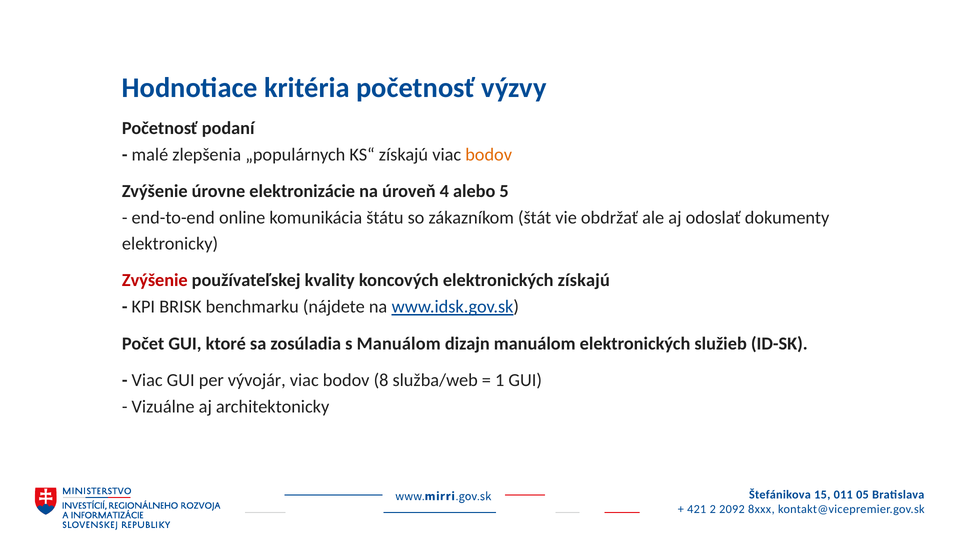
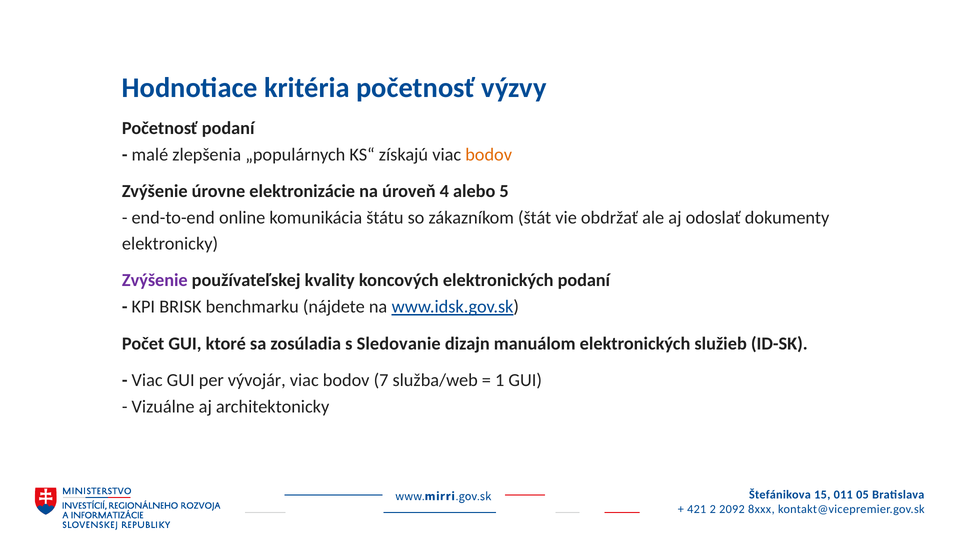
Zvýšenie colour: red -> purple (155, 280)
elektronických získajú: získajú -> podaní (584, 280)
s Manuálom: Manuálom -> Sledovanie (399, 344)
8: 8 -> 7 (381, 380)
